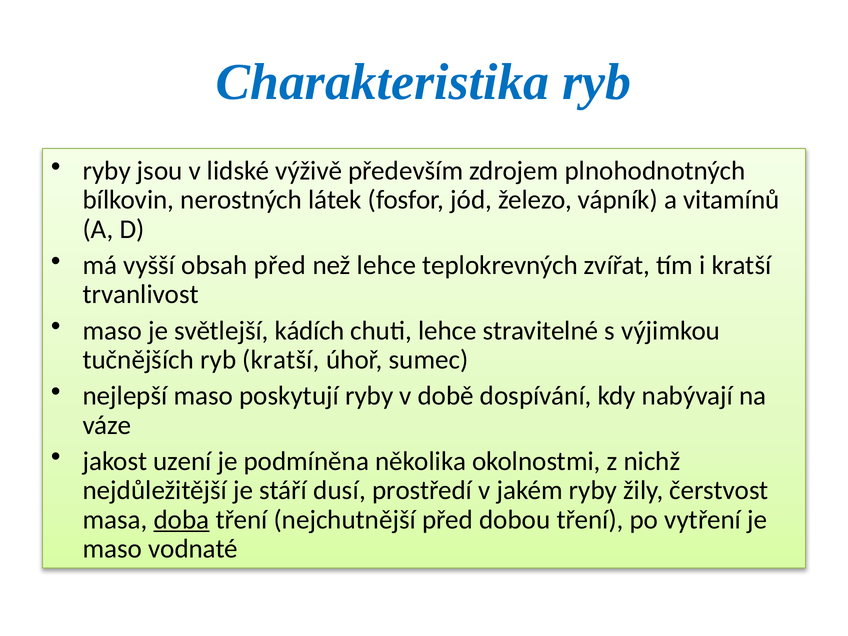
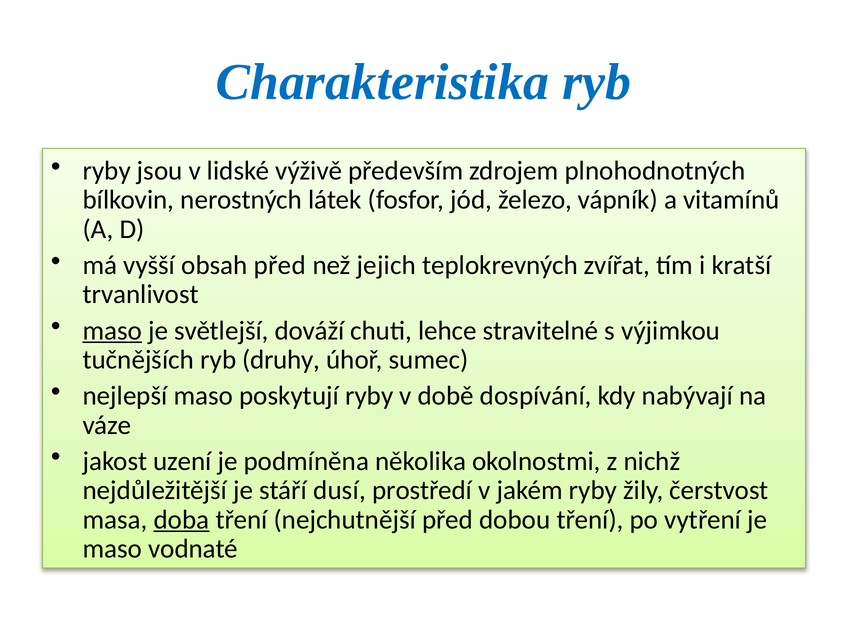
než lehce: lehce -> jejich (386, 265)
maso underline: none -> present (112, 331)
kádích: kádích -> dováží (310, 331)
ryb kratší: kratší -> druhy (281, 360)
